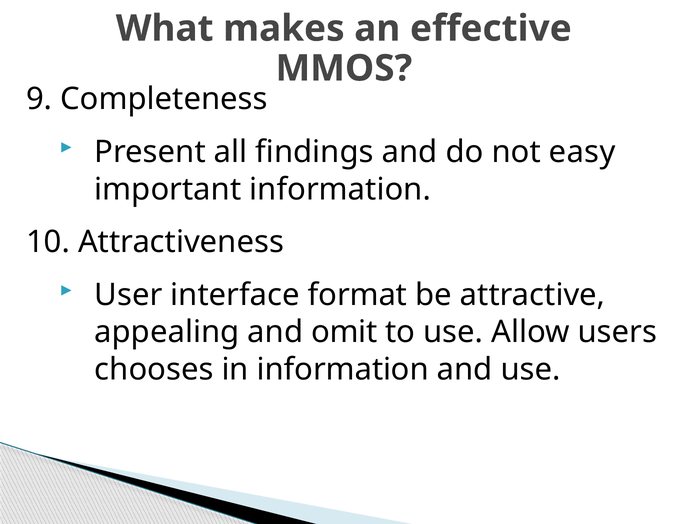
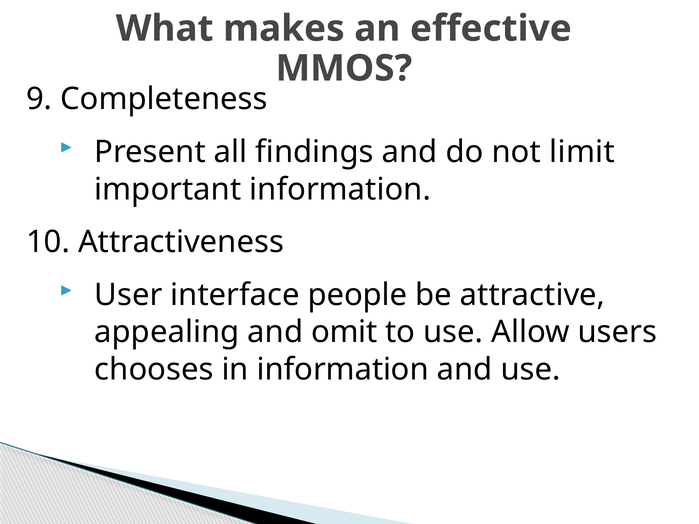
easy: easy -> limit (582, 152)
format: format -> people (358, 295)
